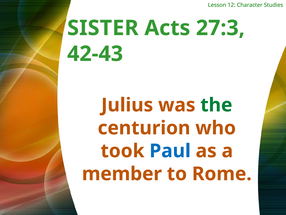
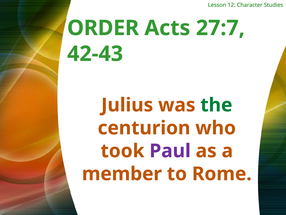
SISTER: SISTER -> ORDER (103, 28)
27:3: 27:3 -> 27:7 (220, 28)
Paul colour: blue -> purple (170, 151)
